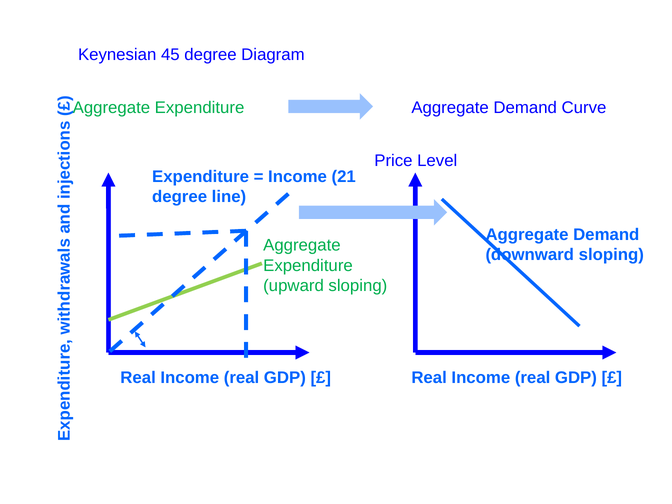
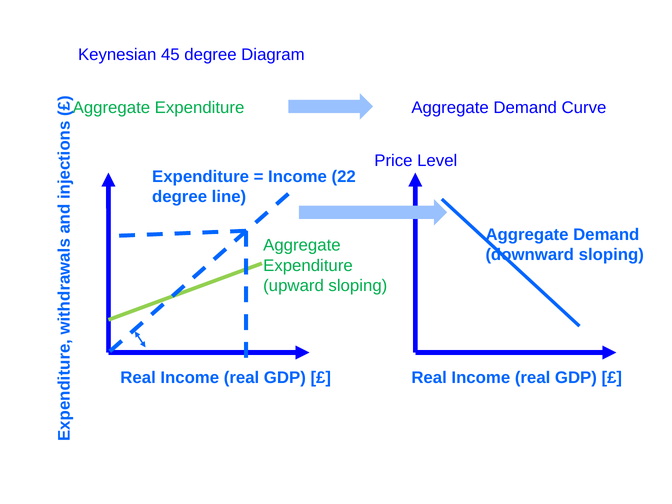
21: 21 -> 22 (344, 177)
